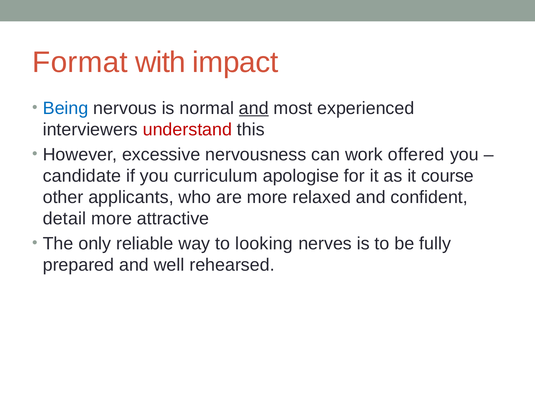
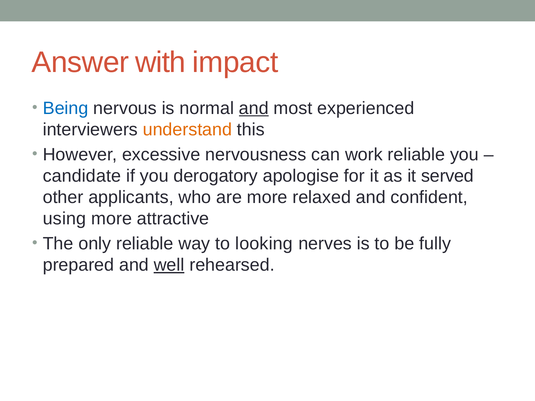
Format: Format -> Answer (80, 62)
understand colour: red -> orange (187, 130)
work offered: offered -> reliable (416, 155)
curriculum: curriculum -> derogatory (216, 176)
course: course -> served (448, 176)
detail: detail -> using (65, 219)
well underline: none -> present (169, 265)
